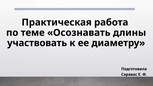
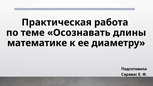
участвовать: участвовать -> математике (37, 43)
